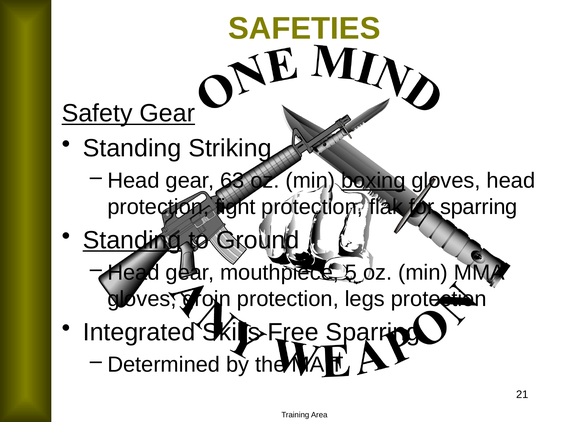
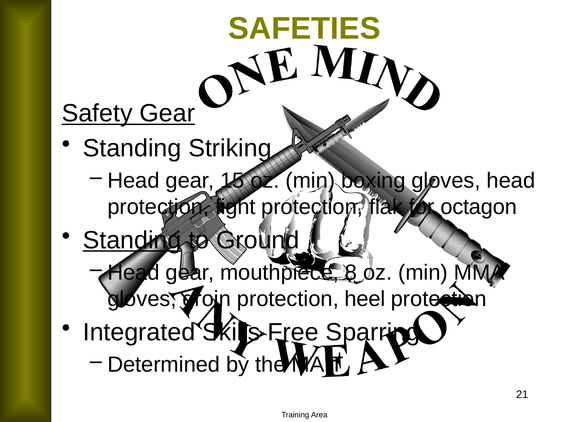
63: 63 -> 15 (232, 180)
boxing underline: present -> none (373, 180)
for sparring: sparring -> octagon (479, 207)
5: 5 -> 8 (351, 272)
legs: legs -> heel (365, 298)
